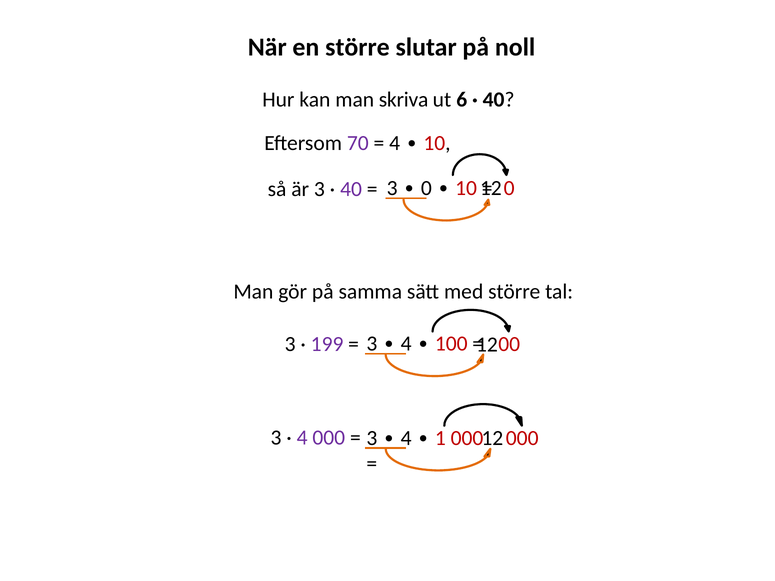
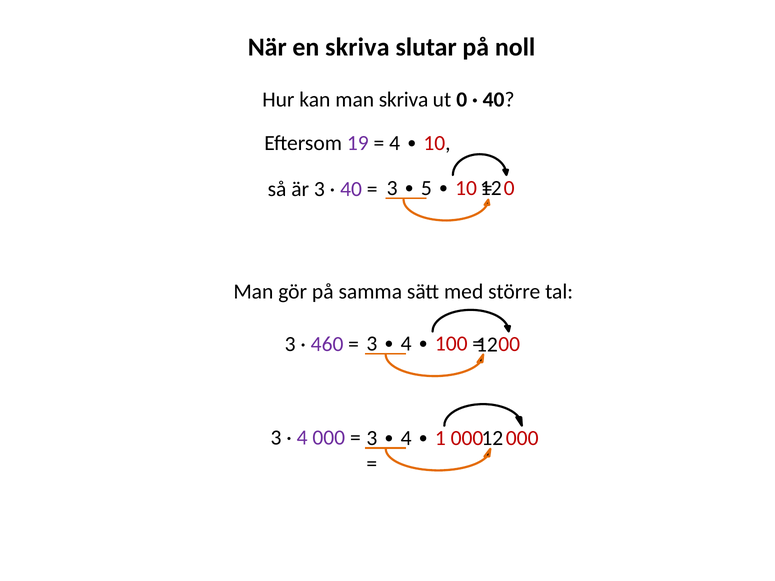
en större: större -> skriva (357, 47)
ut 6: 6 -> 0 (462, 99)
70: 70 -> 19 (358, 143)
3 0: 0 -> 5 (426, 188)
199: 199 -> 460 (327, 344)
